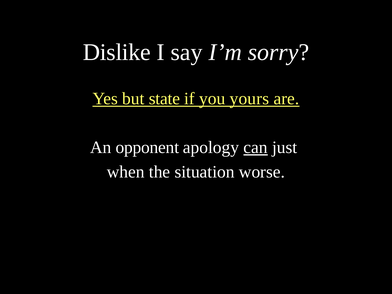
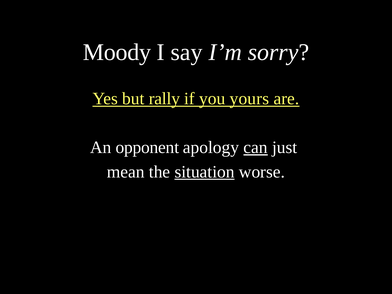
Dislike: Dislike -> Moody (117, 52)
state: state -> rally (164, 99)
when: when -> mean (126, 172)
situation underline: none -> present (205, 172)
